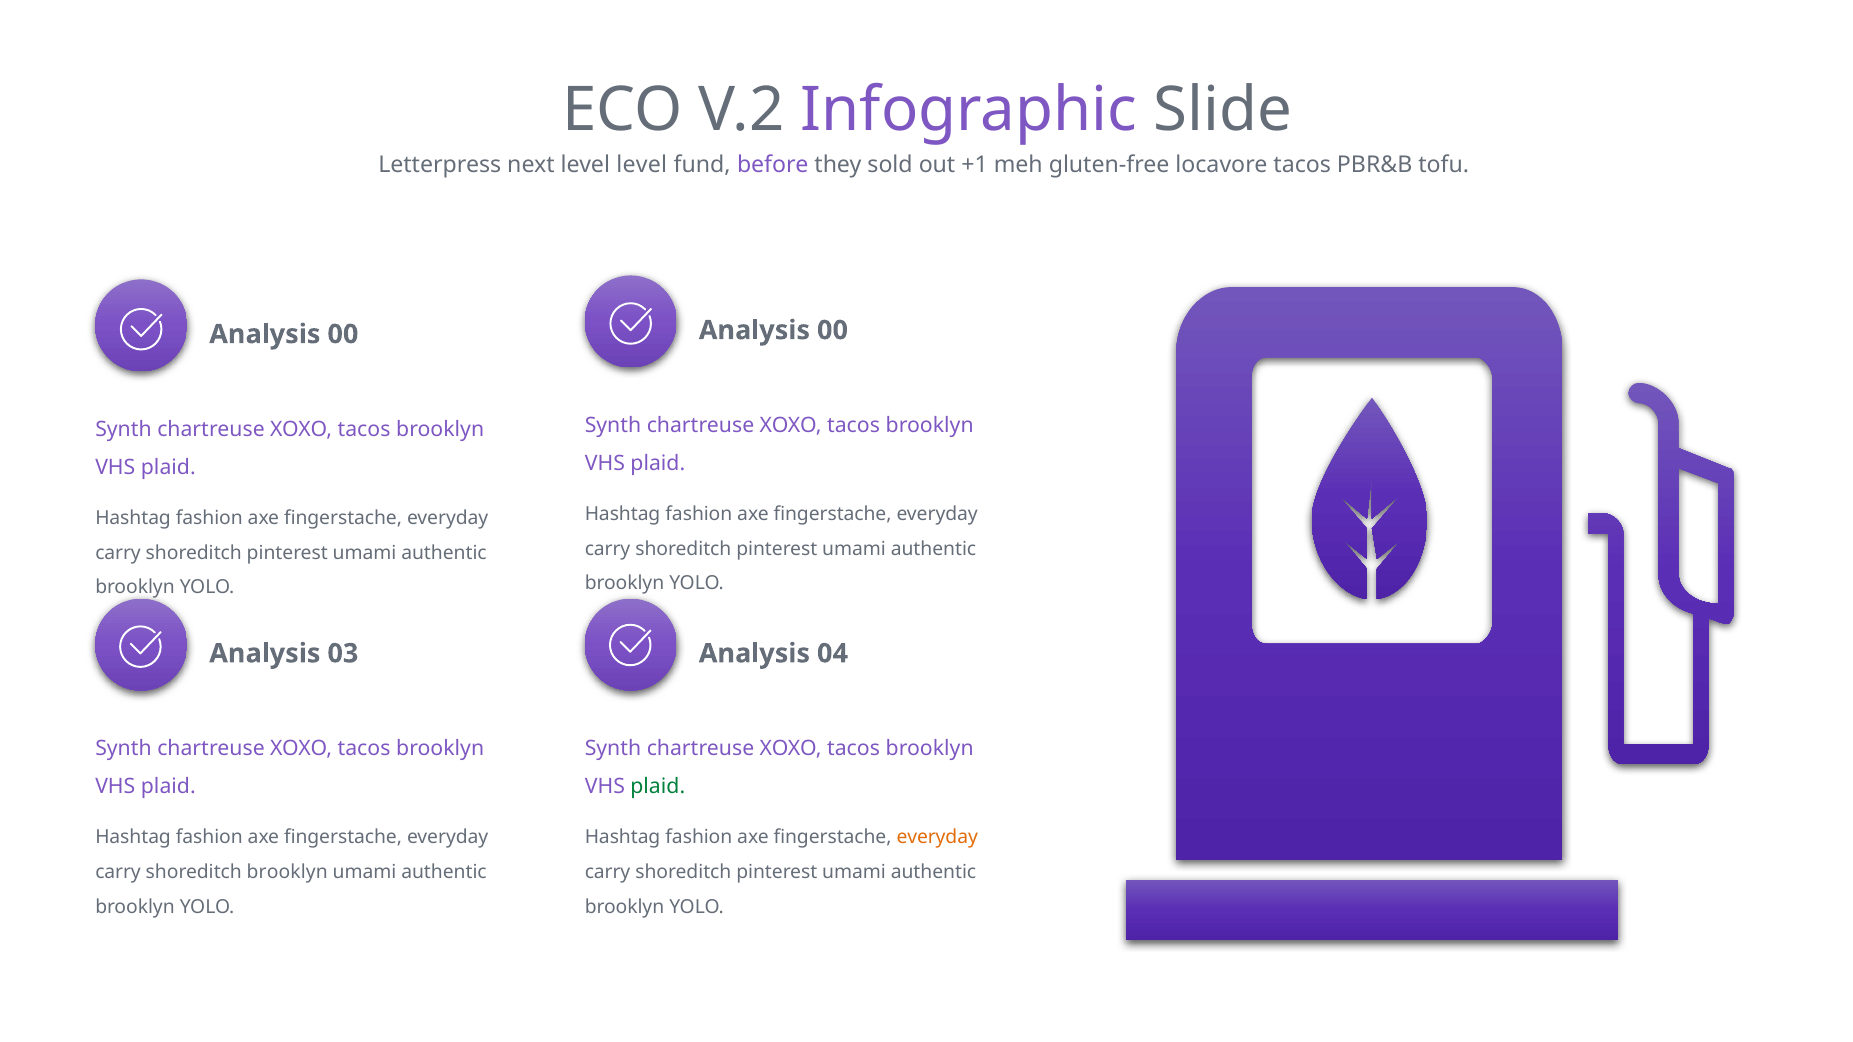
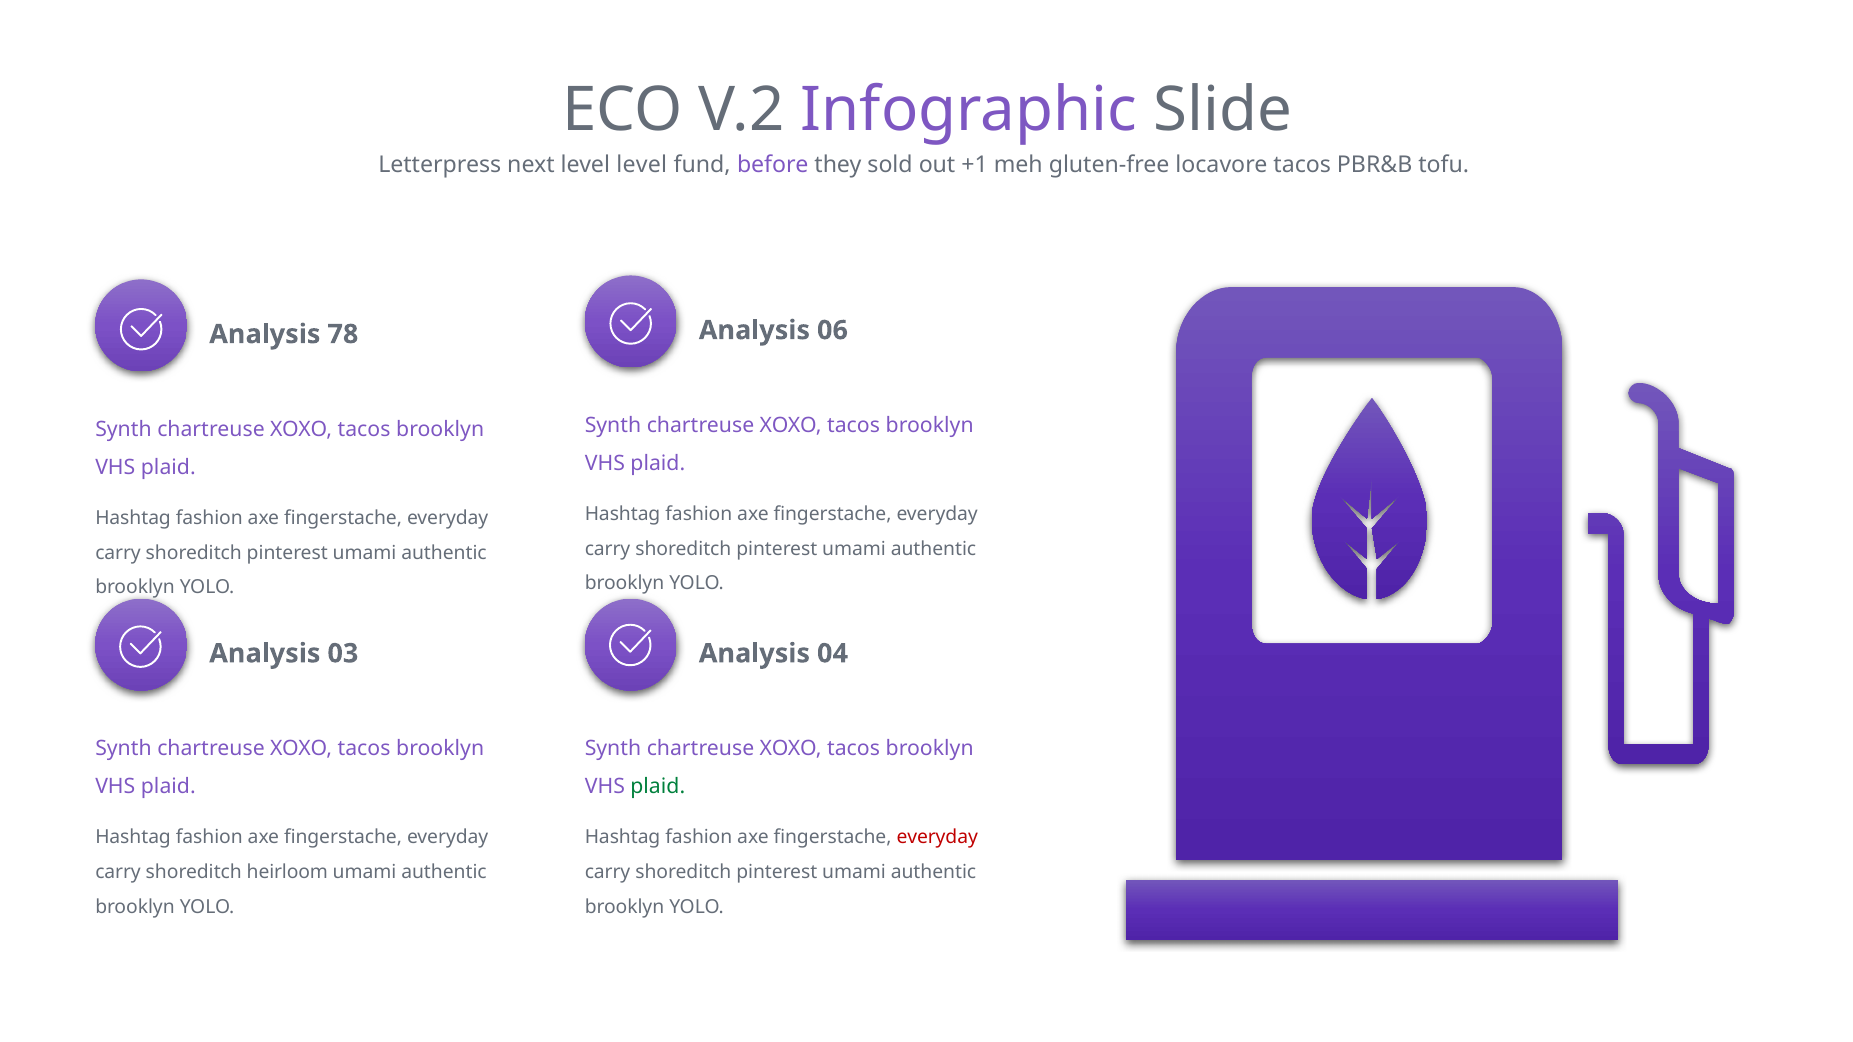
00: 00 -> 06 (833, 330)
00: 00 -> 78 (343, 334)
everyday colour: orange -> red (937, 837)
shoreditch brooklyn: brooklyn -> heirloom (287, 872)
